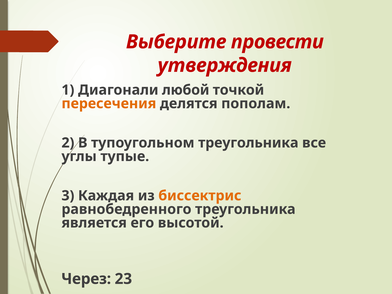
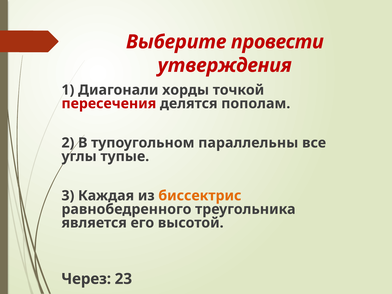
любой: любой -> хорды (186, 90)
пересечения colour: orange -> red (109, 104)
тупоугольном треугольника: треугольника -> параллельны (248, 143)
